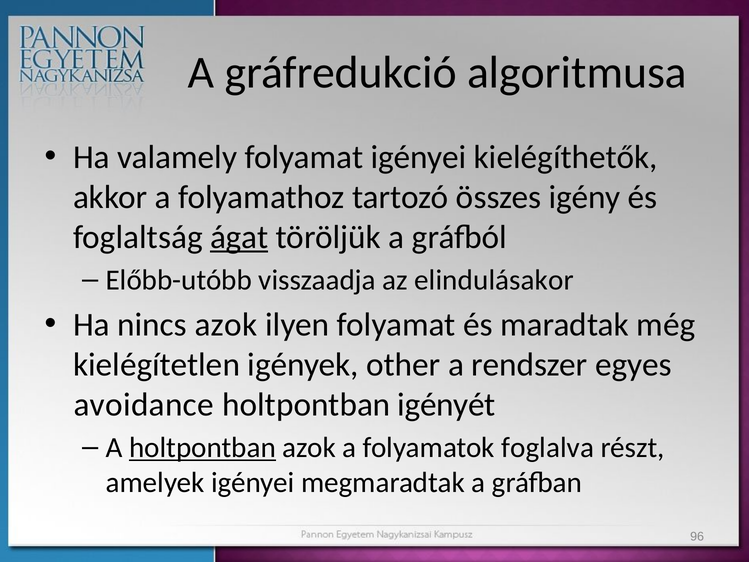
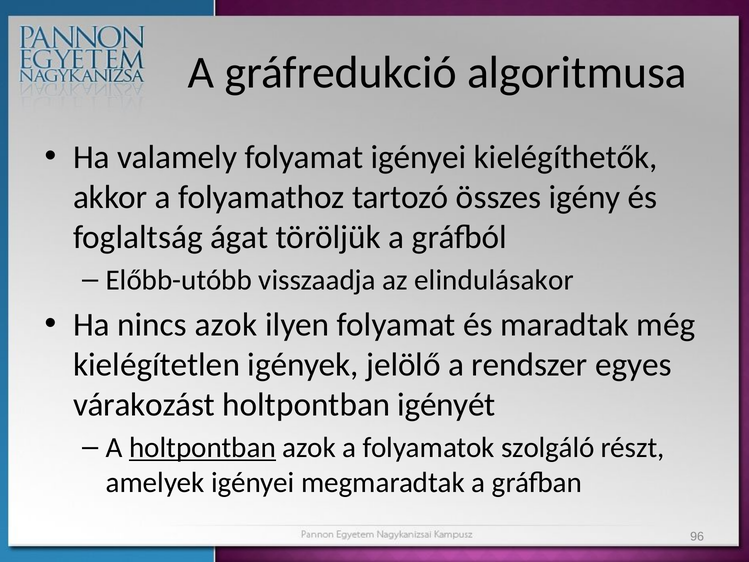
ágat underline: present -> none (239, 237)
other: other -> jelölő (403, 364)
avoidance: avoidance -> várakozást (144, 404)
foglalva: foglalva -> szolgáló (548, 447)
